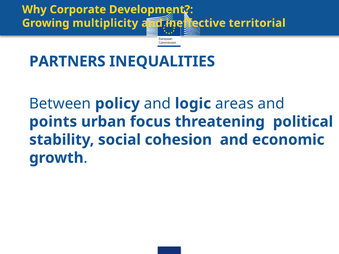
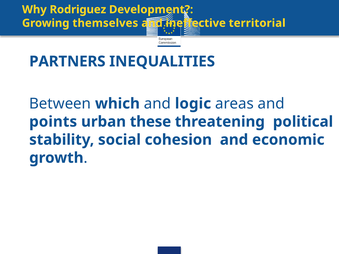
Corporate: Corporate -> Rodriguez (78, 10)
multiplicity: multiplicity -> themselves (105, 23)
policy: policy -> which (117, 104)
focus: focus -> these (151, 122)
